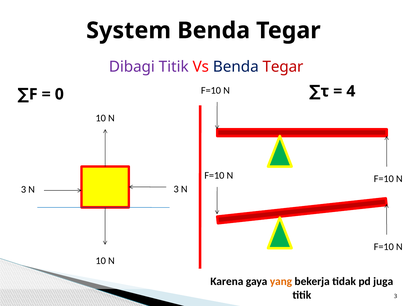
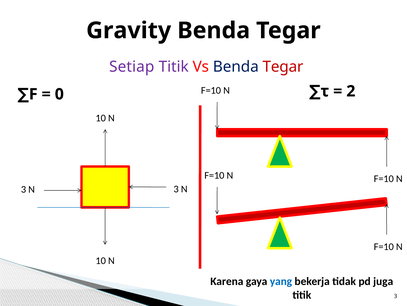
System: System -> Gravity (129, 30)
Dibagi: Dibagi -> Setiap (132, 67)
4: 4 -> 2 (351, 91)
yang colour: orange -> blue (281, 281)
